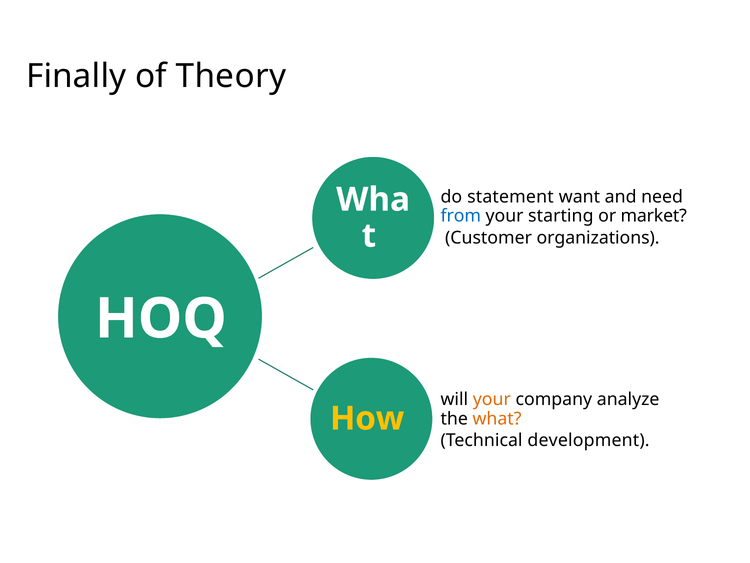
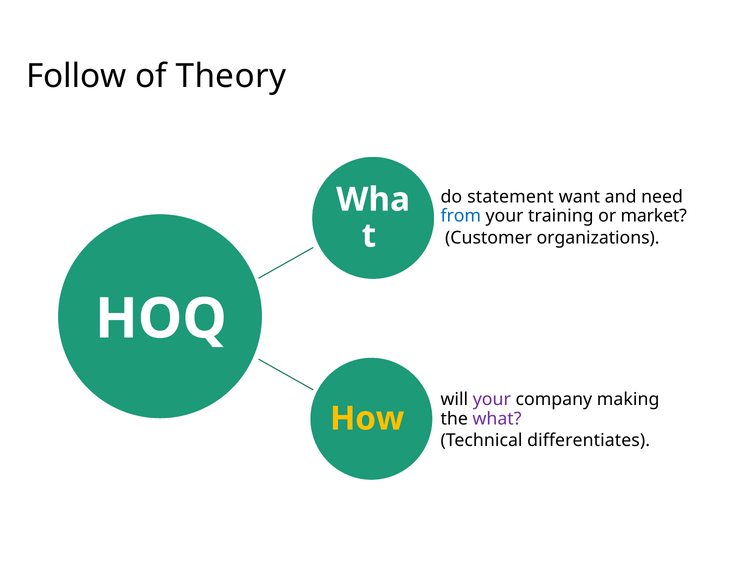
Finally: Finally -> Follow (76, 76)
starting: starting -> training (561, 216)
your colour: orange -> purple (492, 399)
analyze: analyze -> making (628, 399)
what colour: orange -> purple (497, 418)
development: development -> differentiates (589, 440)
